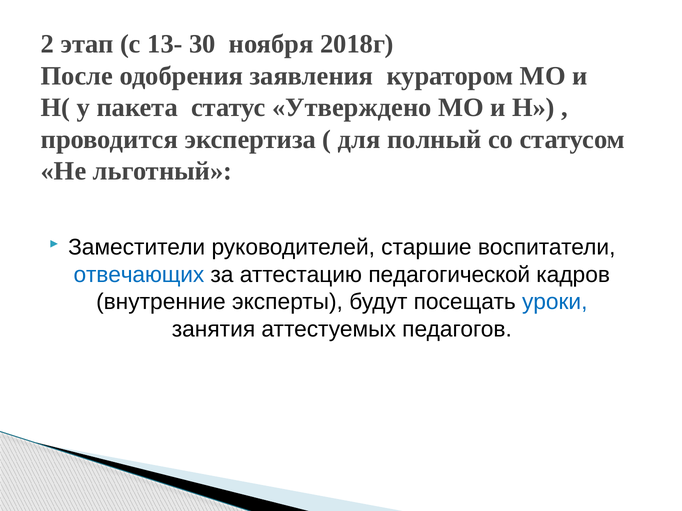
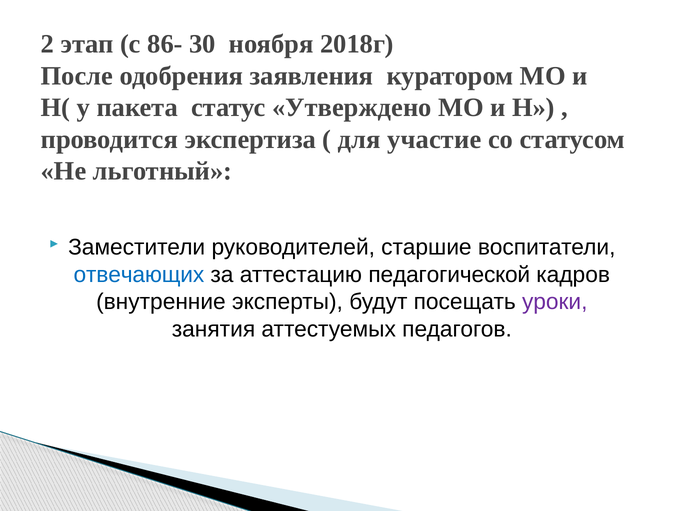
13-: 13- -> 86- (165, 44)
полный: полный -> участие (434, 139)
уроки colour: blue -> purple (555, 302)
